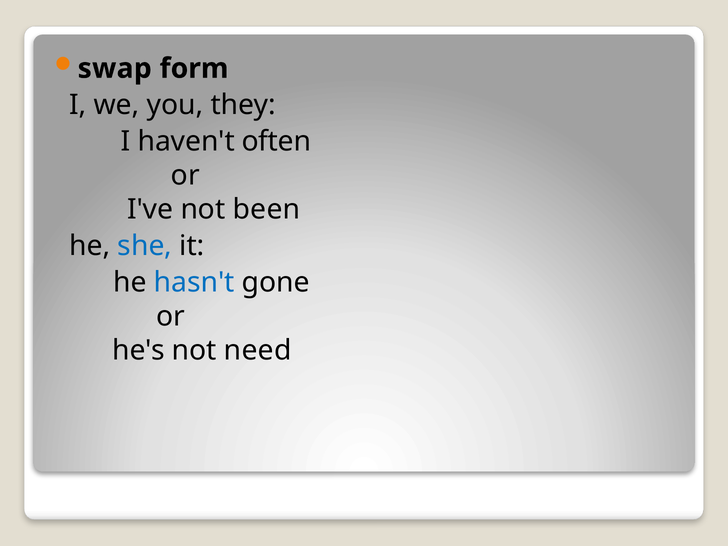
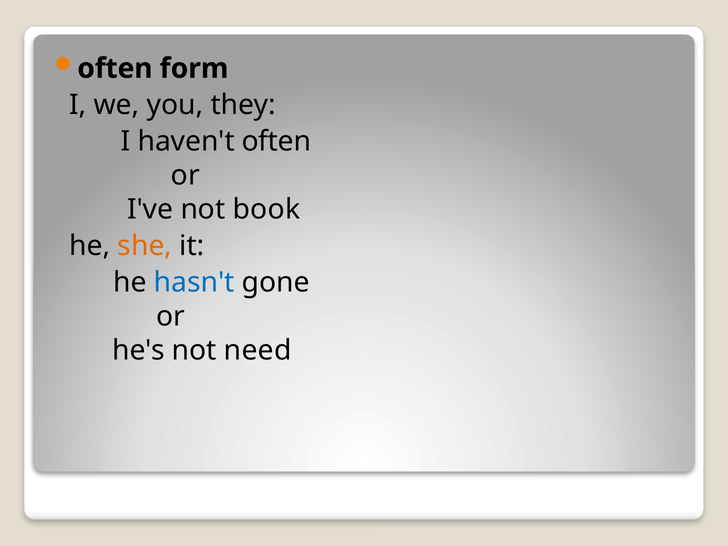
swap: swap -> often (115, 68)
been: been -> book (266, 209)
she colour: blue -> orange (145, 246)
